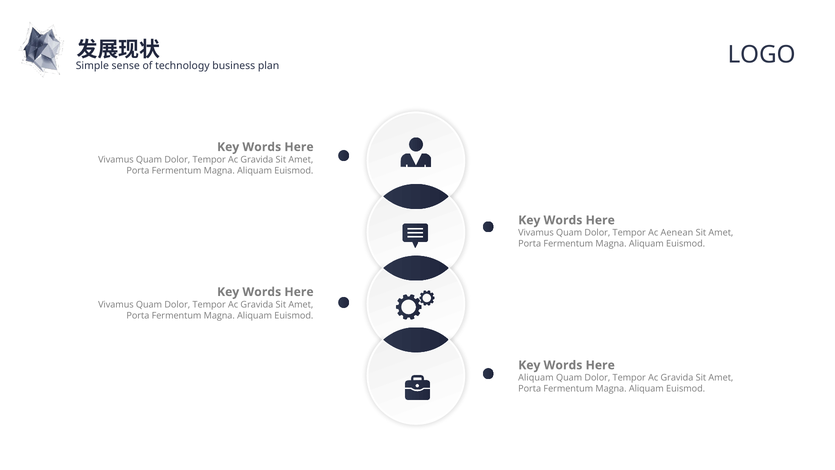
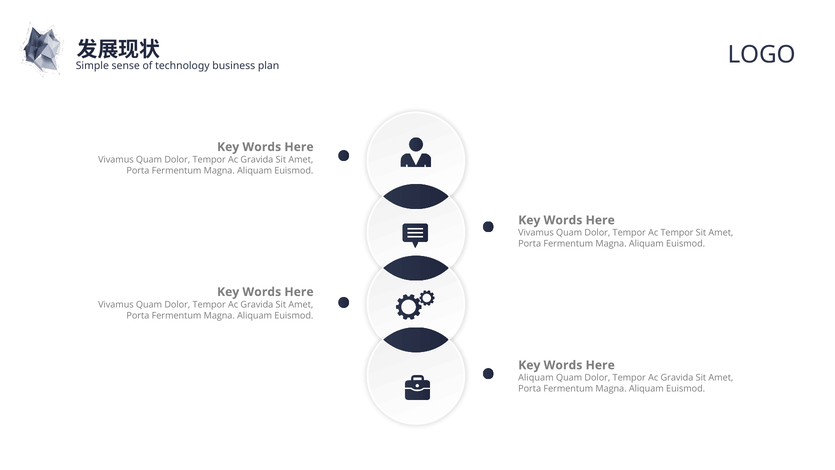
Ac Aenean: Aenean -> Tempor (677, 233)
